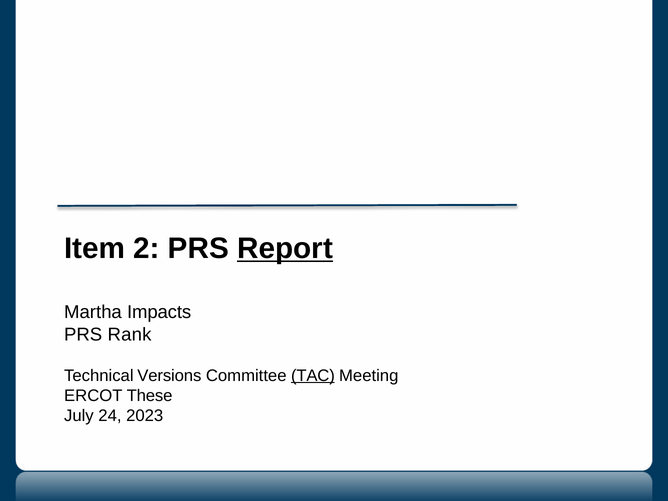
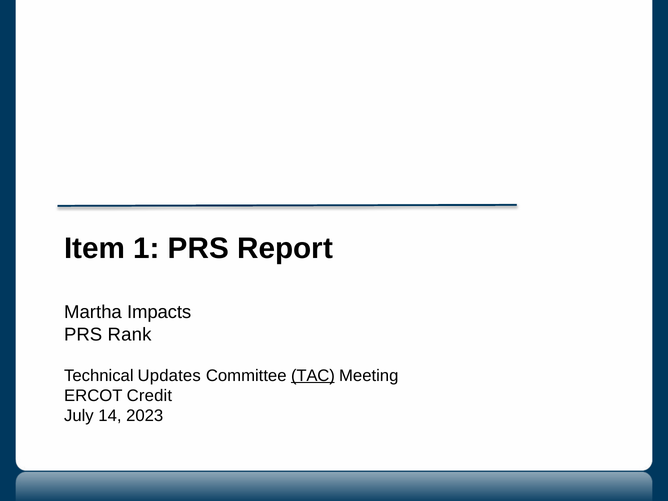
2: 2 -> 1 (147, 248)
Report underline: present -> none (285, 248)
Versions: Versions -> Updates (169, 376)
These: These -> Credit (149, 396)
24: 24 -> 14 (110, 416)
